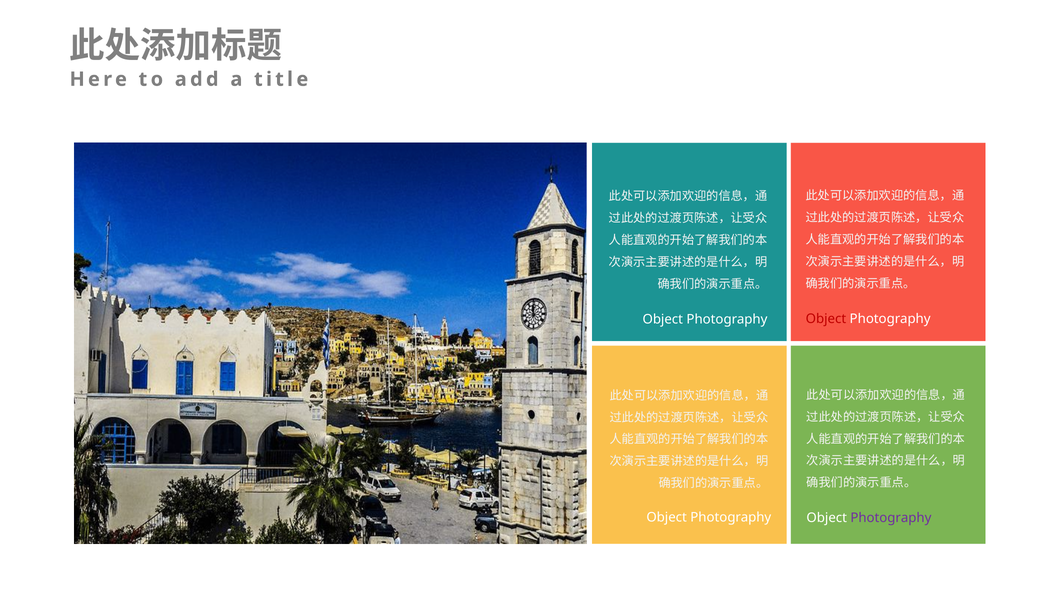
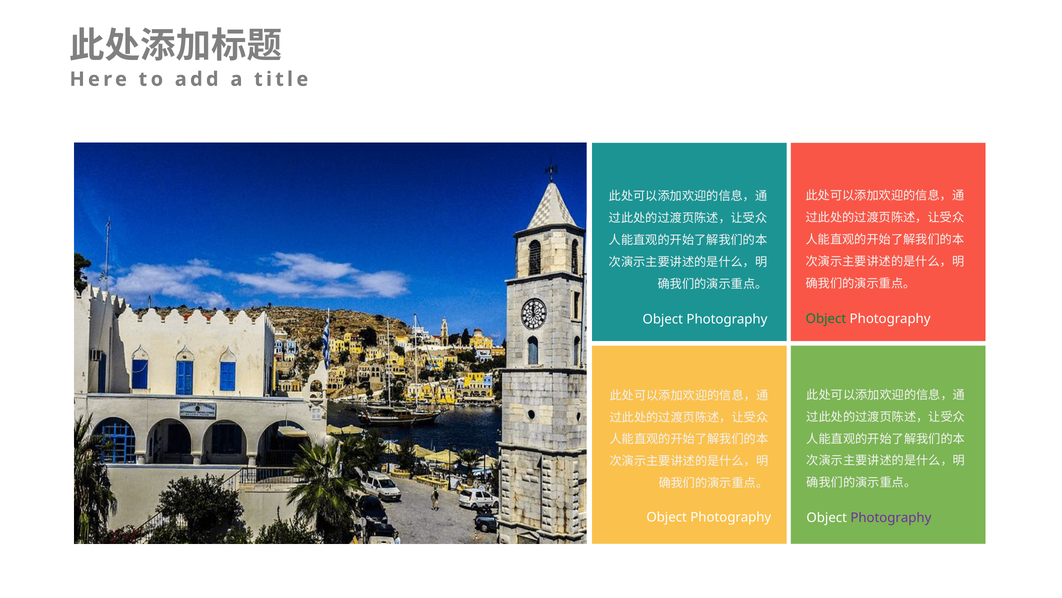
Object colour: red -> green (826, 318)
